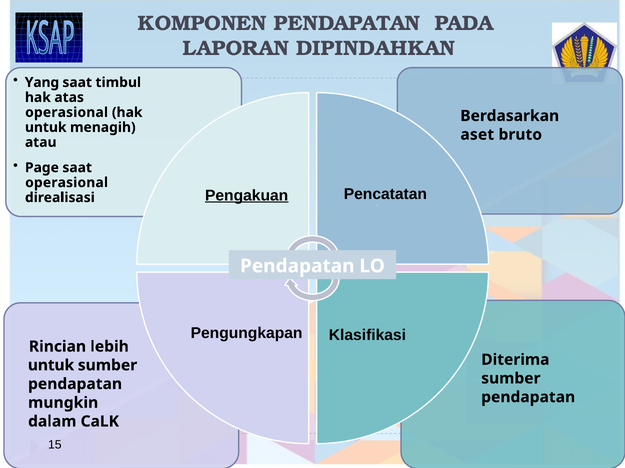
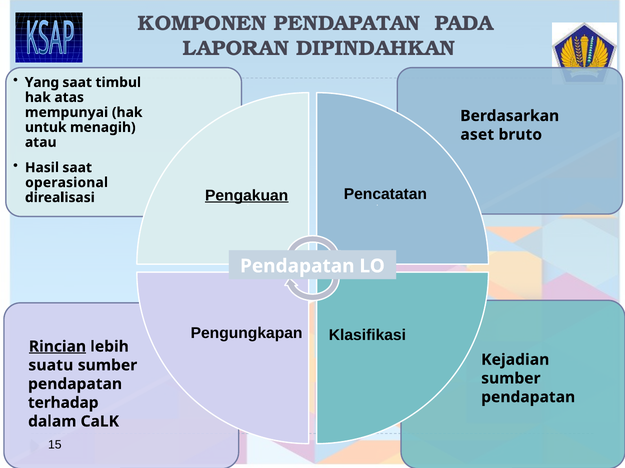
operasional: operasional -> mempunyai (67, 113)
Page: Page -> Hasil (42, 168)
Rincian underline: none -> present (57, 347)
Diterima: Diterima -> Kejadian (515, 360)
untuk: untuk -> suatu (51, 366)
mungkin: mungkin -> terhadap (63, 403)
